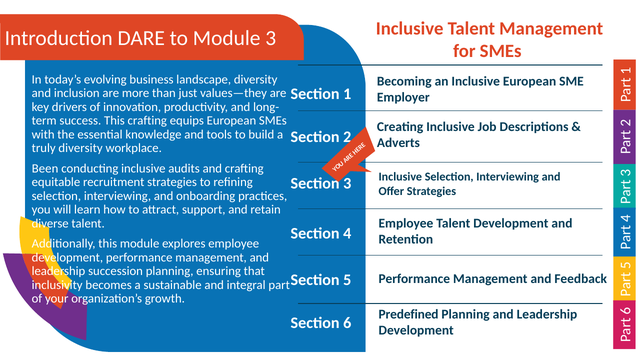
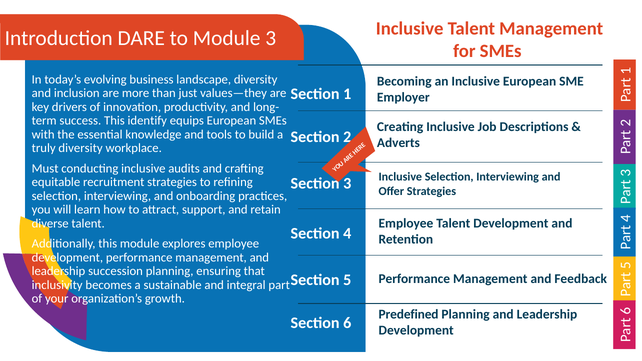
This crafting: crafting -> identify (147, 121)
Been: Been -> Must (45, 169)
